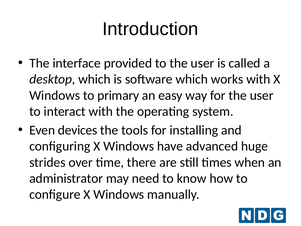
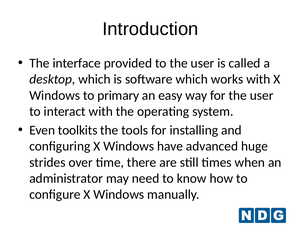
devices: devices -> toolkits (78, 130)
